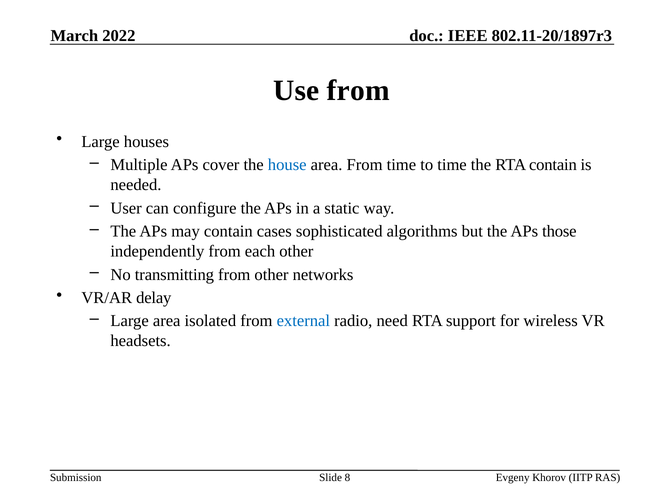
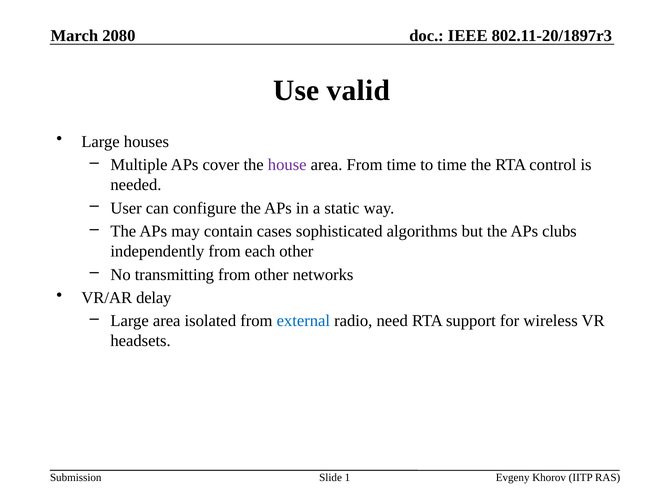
2022: 2022 -> 2080 (119, 36)
Use from: from -> valid (358, 91)
house colour: blue -> purple (287, 165)
RTA contain: contain -> control (553, 165)
those: those -> clubs (559, 231)
8: 8 -> 1 (347, 478)
